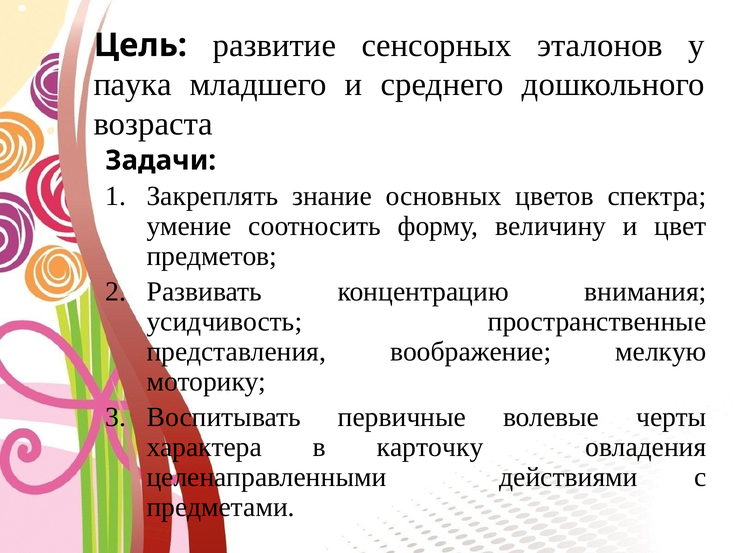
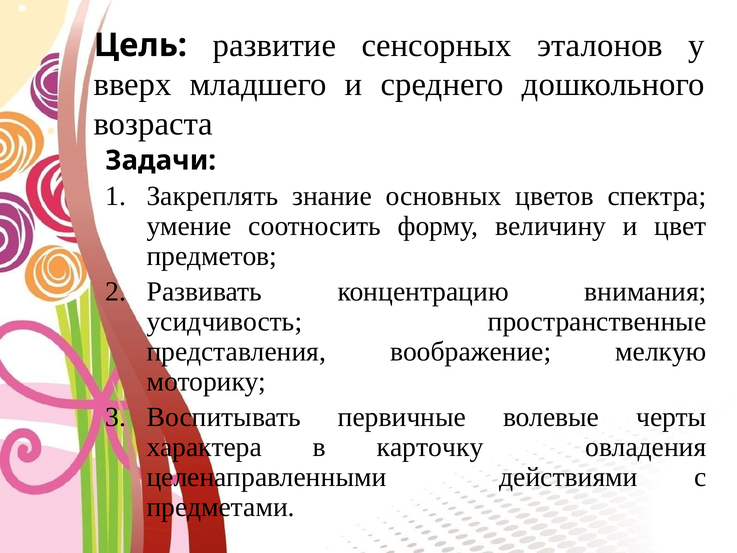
паука: паука -> вверх (133, 85)
